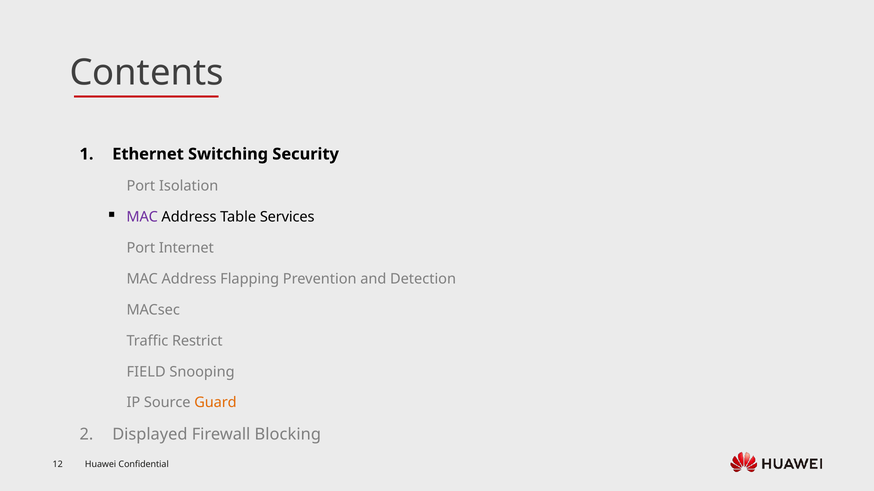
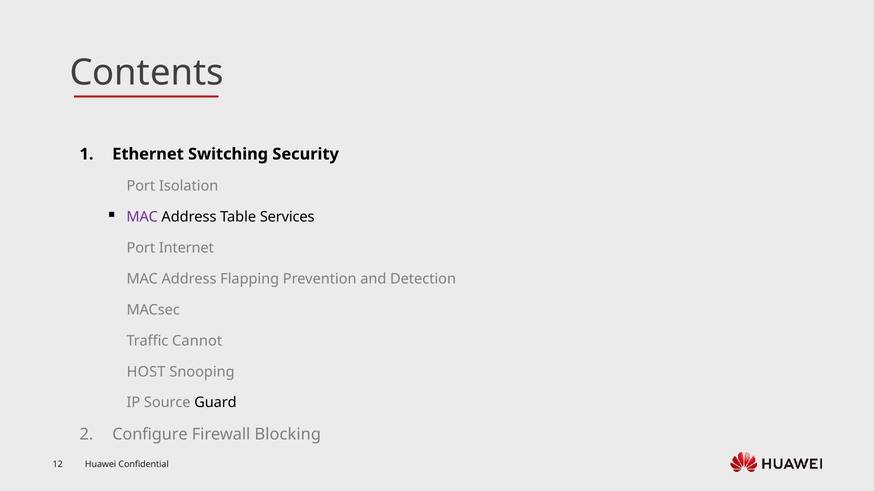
Restrict: Restrict -> Cannot (197, 341)
FIELD: FIELD -> HOST (146, 372)
Guard colour: orange -> black (215, 403)
Displayed: Displayed -> Configure (150, 435)
